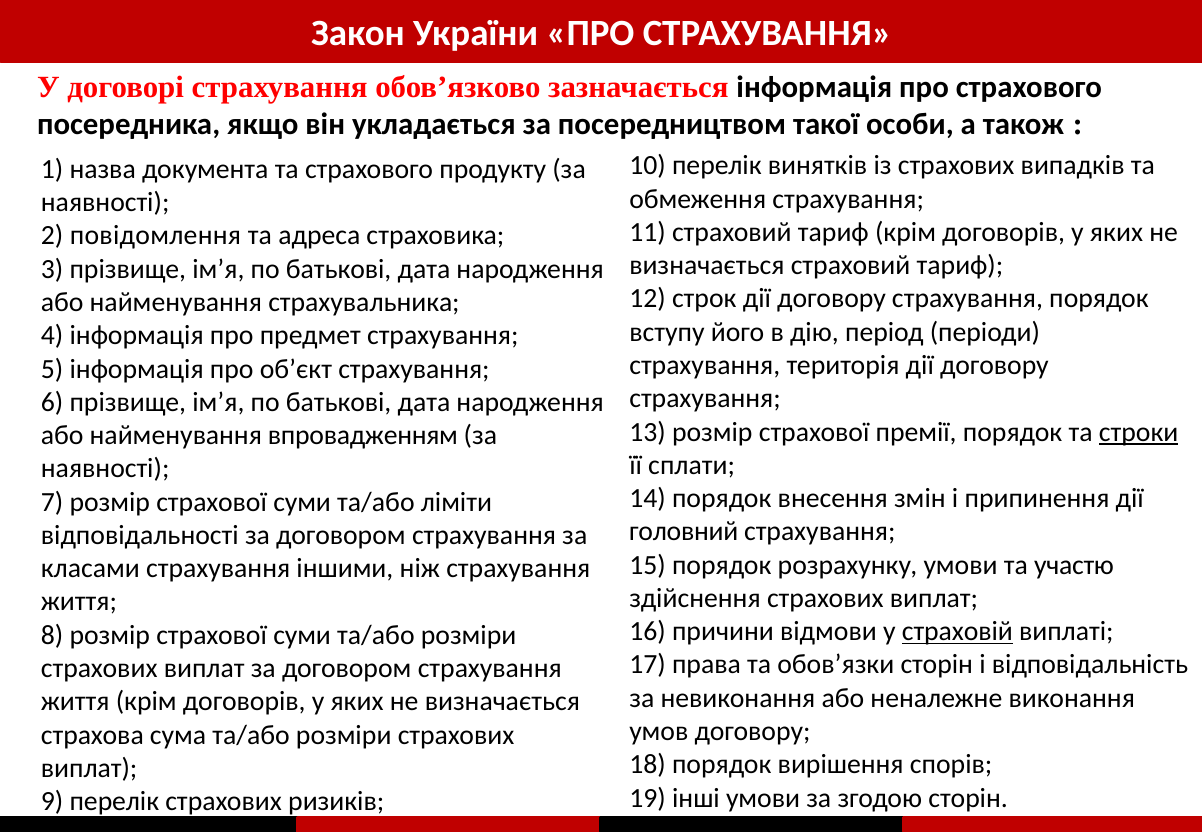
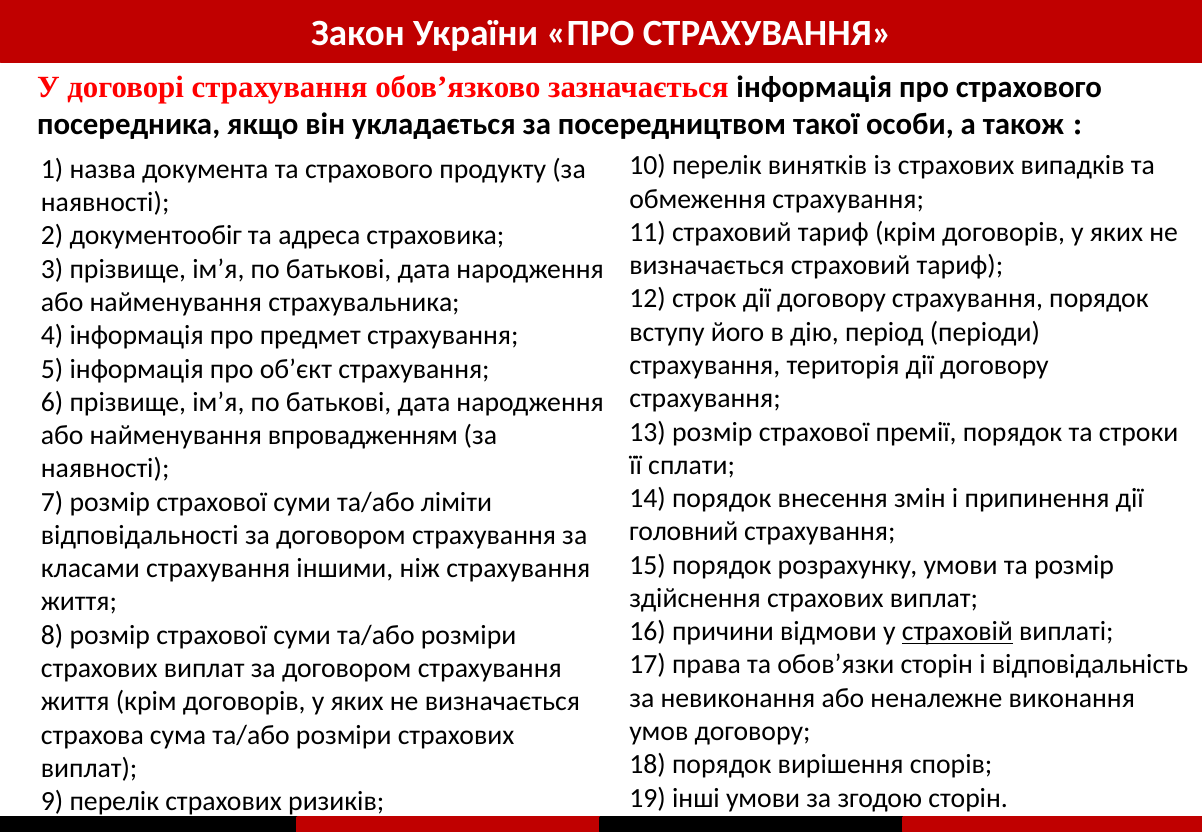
повідомлення: повідомлення -> документообіг (156, 236)
строки underline: present -> none (1139, 432)
та участю: участю -> розмір (1074, 565)
